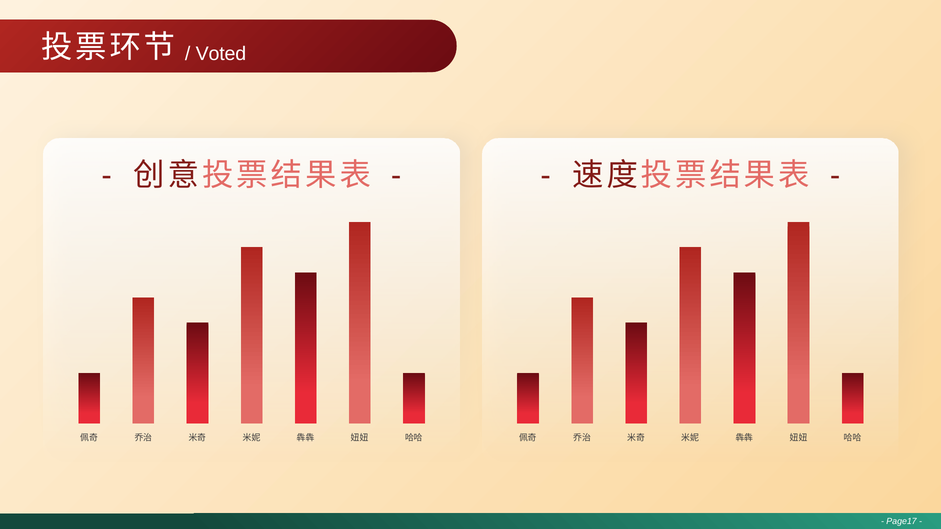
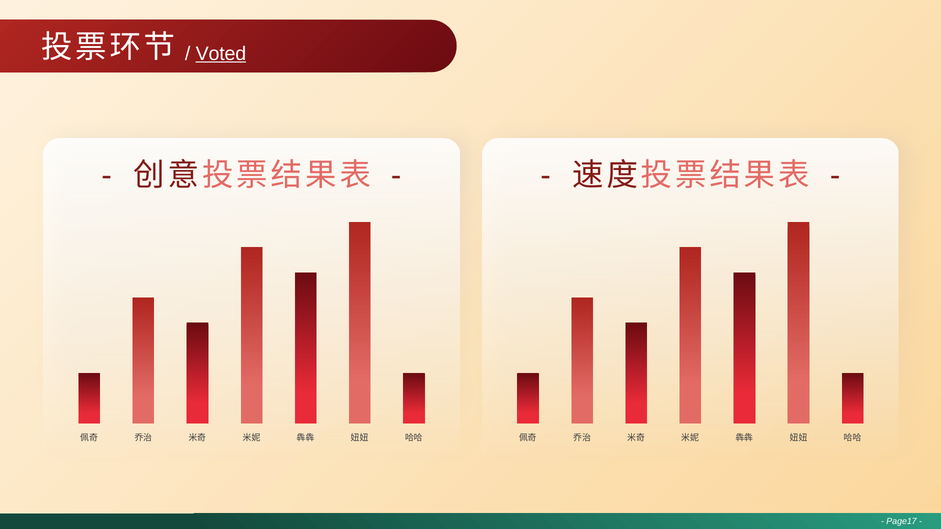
Voted underline: none -> present (221, 54)
